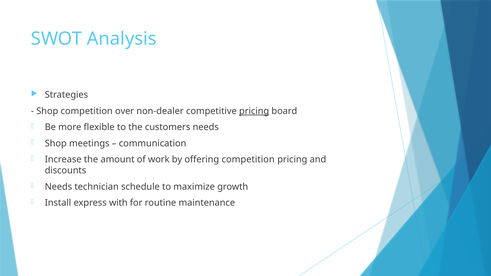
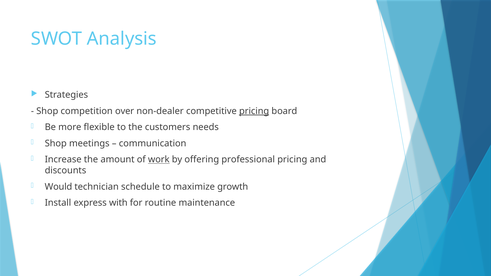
work underline: none -> present (159, 160)
offering competition: competition -> professional (248, 160)
Needs: Needs -> Would (58, 187)
